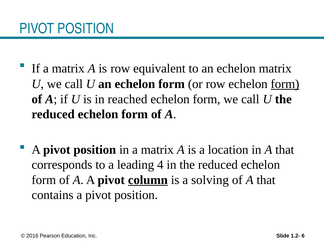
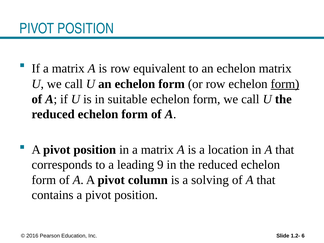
reached: reached -> suitable (127, 99)
4: 4 -> 9 (160, 165)
column underline: present -> none (148, 180)
